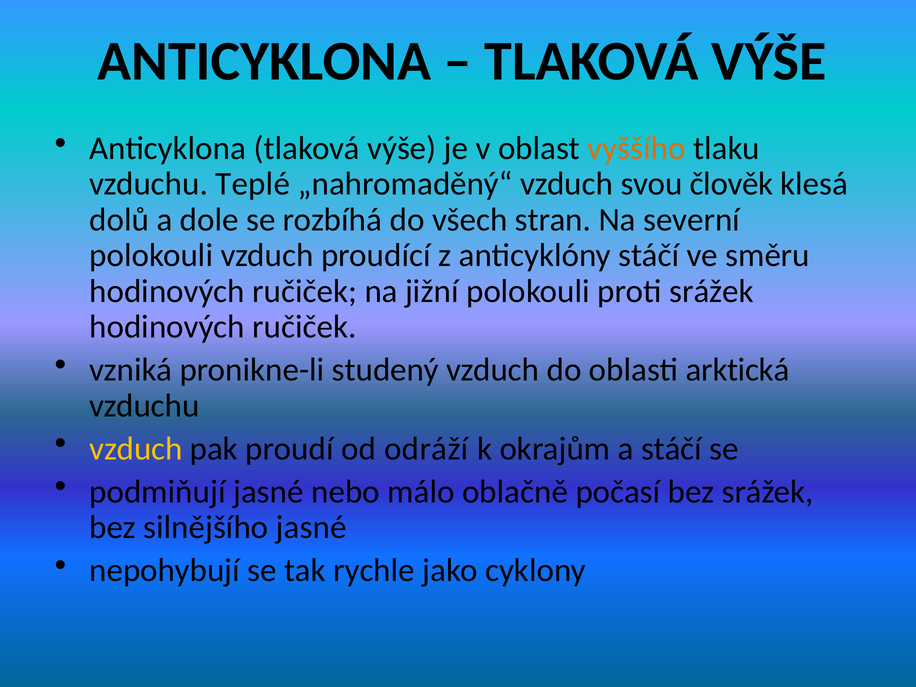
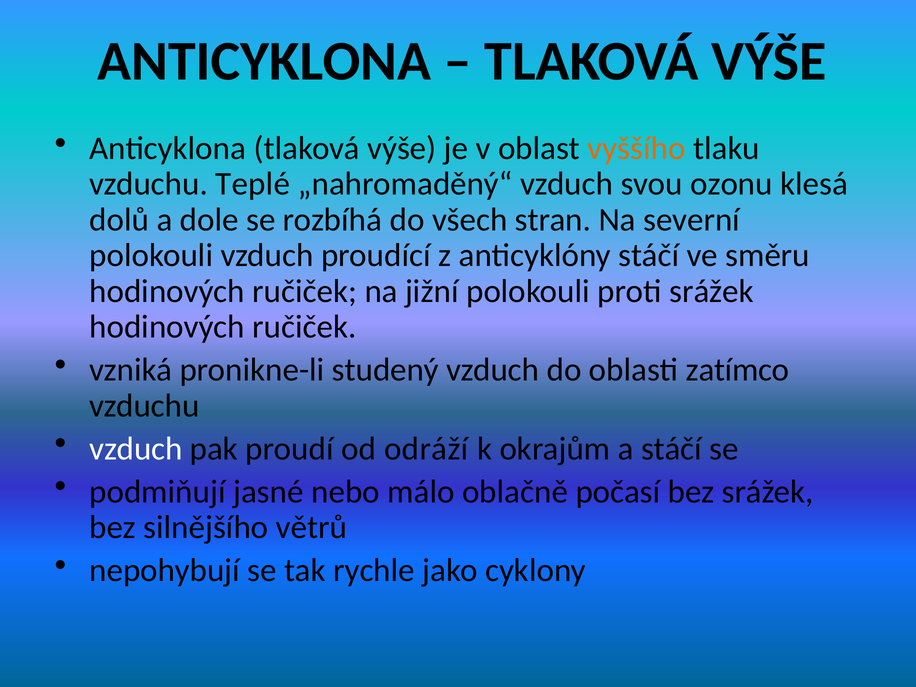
člověk: člověk -> ozonu (731, 184)
arktická: arktická -> zatímco (738, 370)
vzduch colour: yellow -> white (136, 449)
silnějšího jasné: jasné -> větrů (311, 527)
